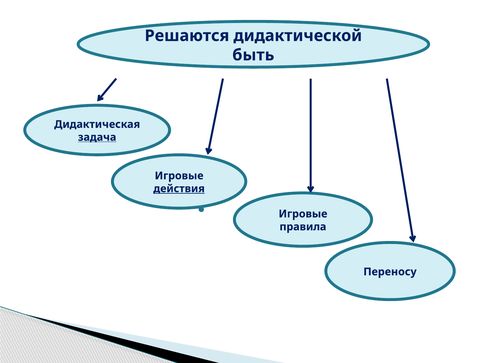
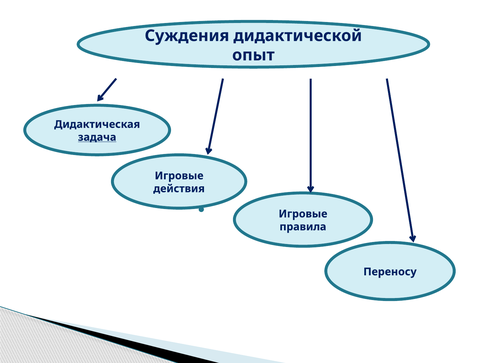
Решаются: Решаются -> Суждения (187, 36)
быть: быть -> опыт (253, 55)
действия underline: present -> none (179, 189)
